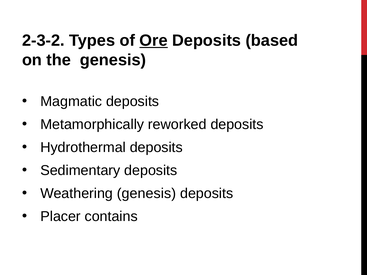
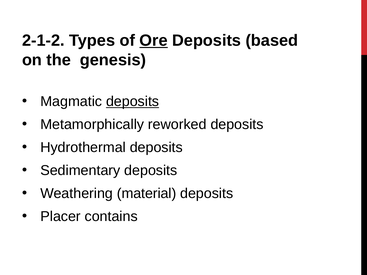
2-3-2: 2-3-2 -> 2-1-2 (43, 41)
deposits underline: none -> present (133, 102)
Weathering genesis: genesis -> material (147, 194)
